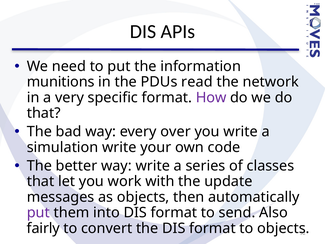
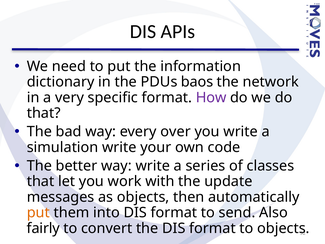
munitions: munitions -> dictionary (61, 82)
read: read -> baos (197, 82)
put colour: purple -> orange (38, 212)
